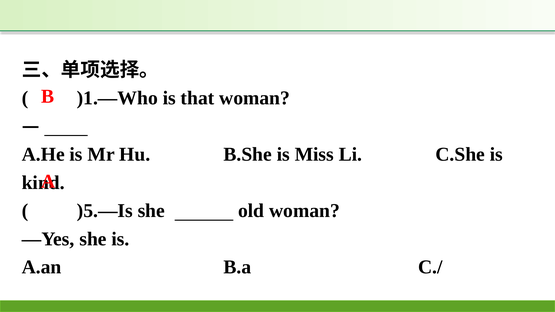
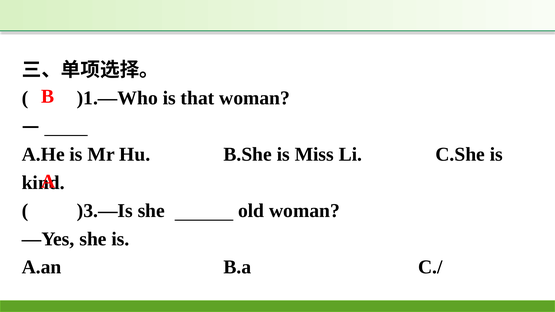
)5.—Is: )5.—Is -> )3.—Is (105, 211)
